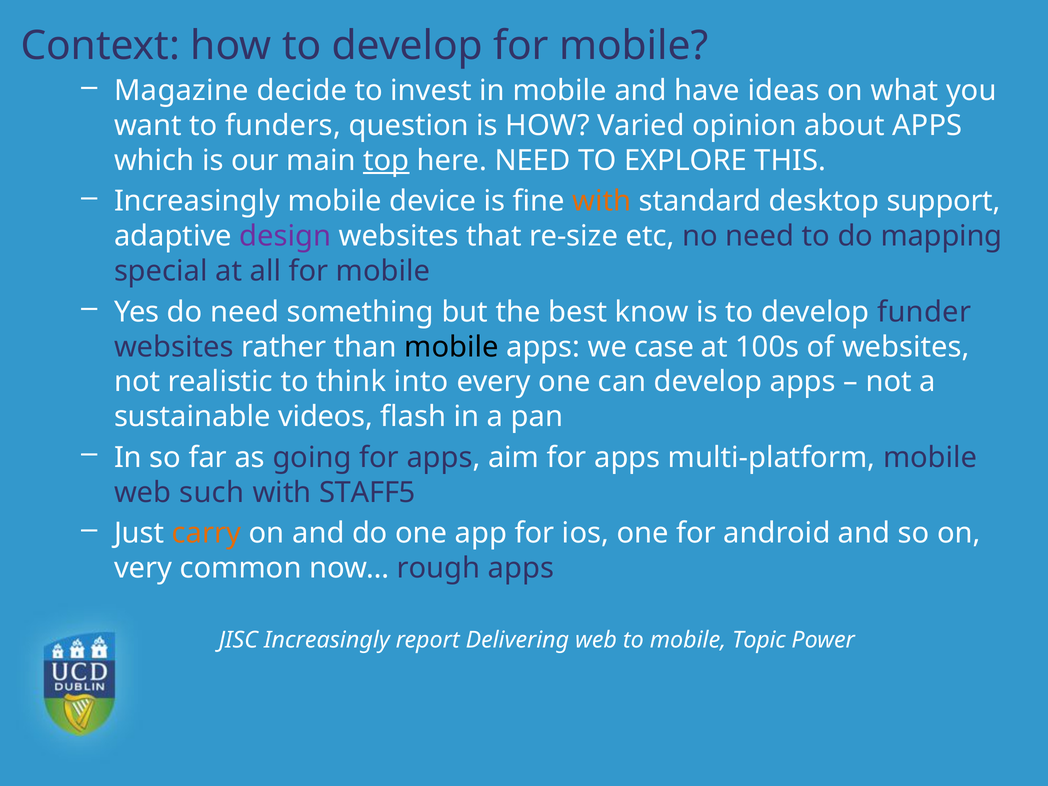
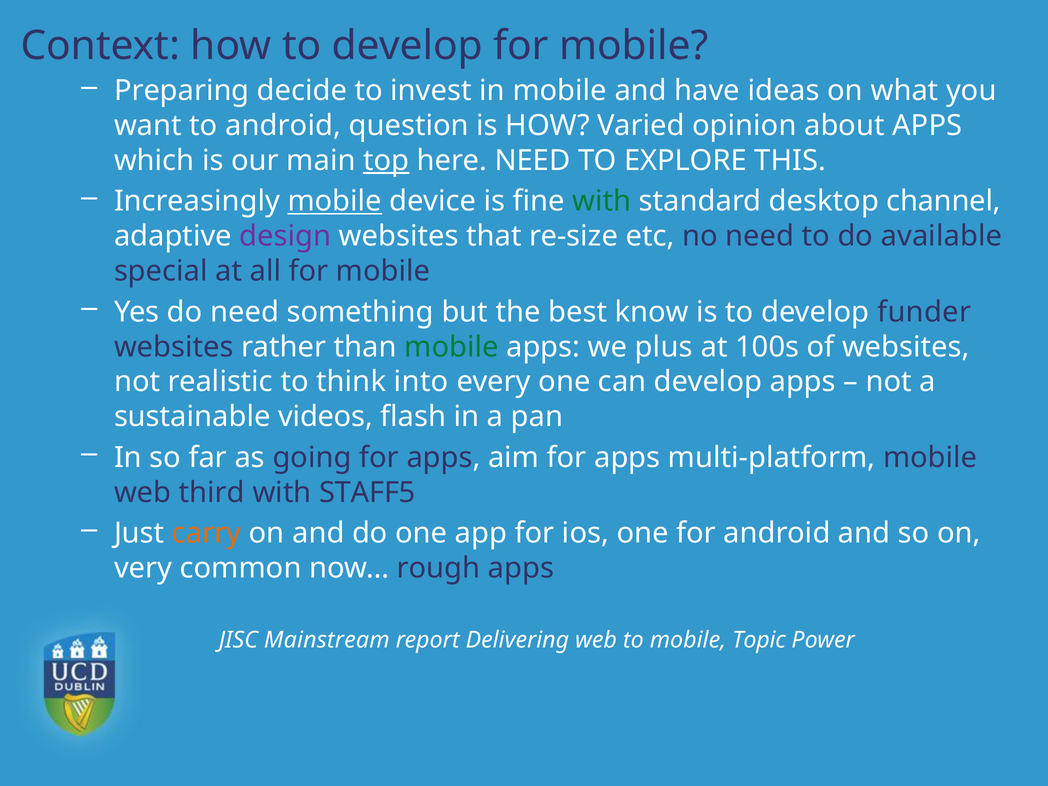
Magazine: Magazine -> Preparing (182, 91)
to funders: funders -> android (283, 126)
mobile underline: none -> present (335, 201)
with colour: orange -> green (602, 201)
support: support -> channel (944, 201)
mapping: mapping -> available (941, 236)
mobile colour: black -> green (451, 347)
case: case -> plus (664, 347)
such: such -> third (212, 493)
JISC Increasingly: Increasingly -> Mainstream (327, 640)
